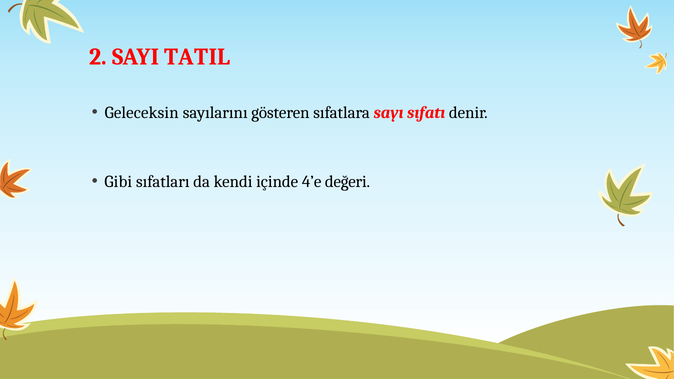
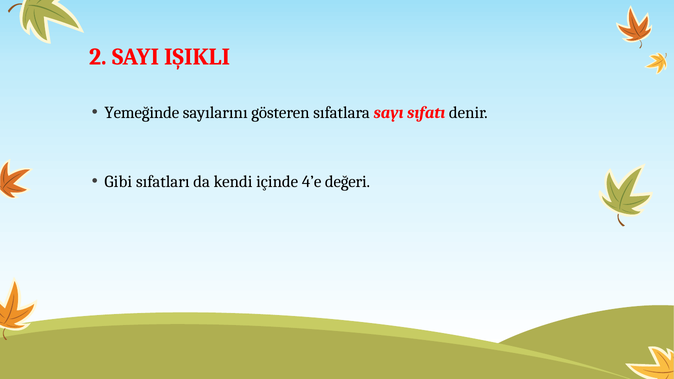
TATIL: TATIL -> IŞIKLI (197, 57)
Geleceksin: Geleceksin -> Yemeğinde (142, 113)
